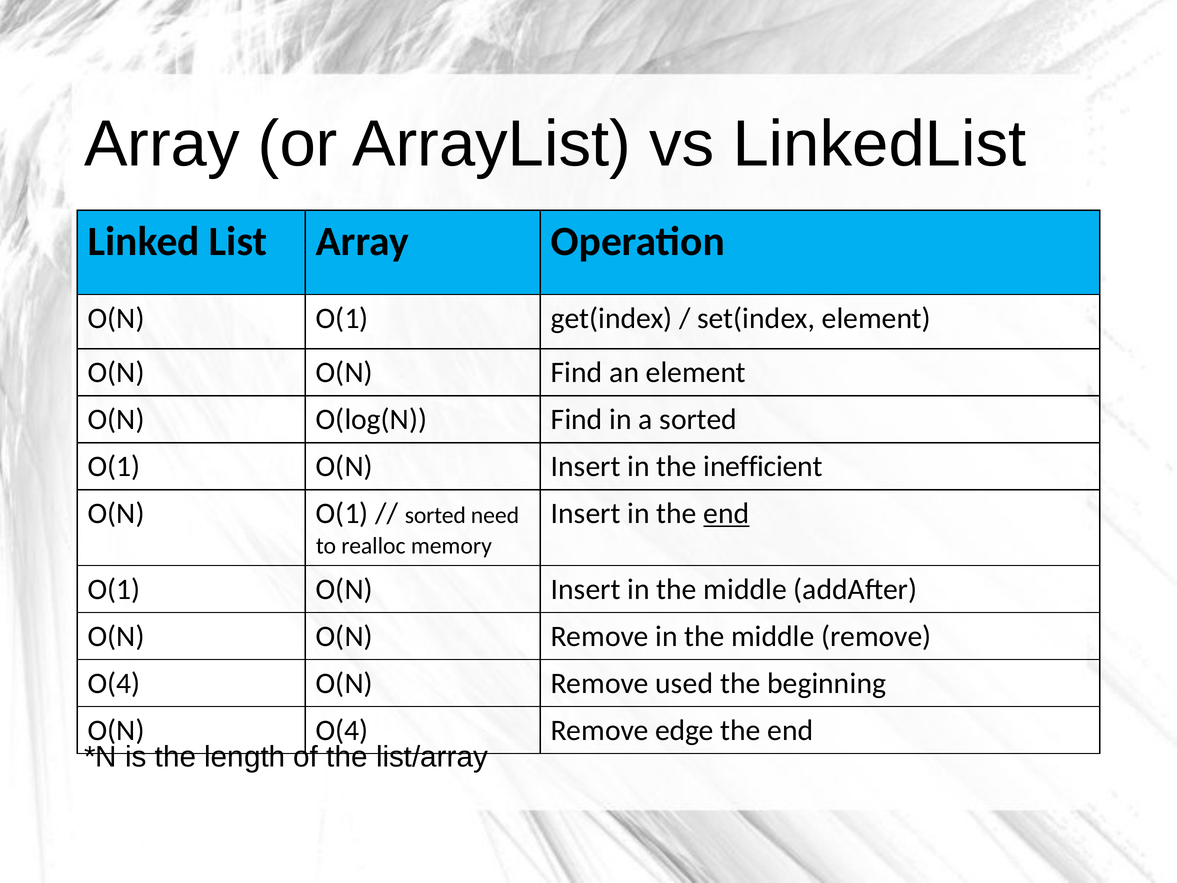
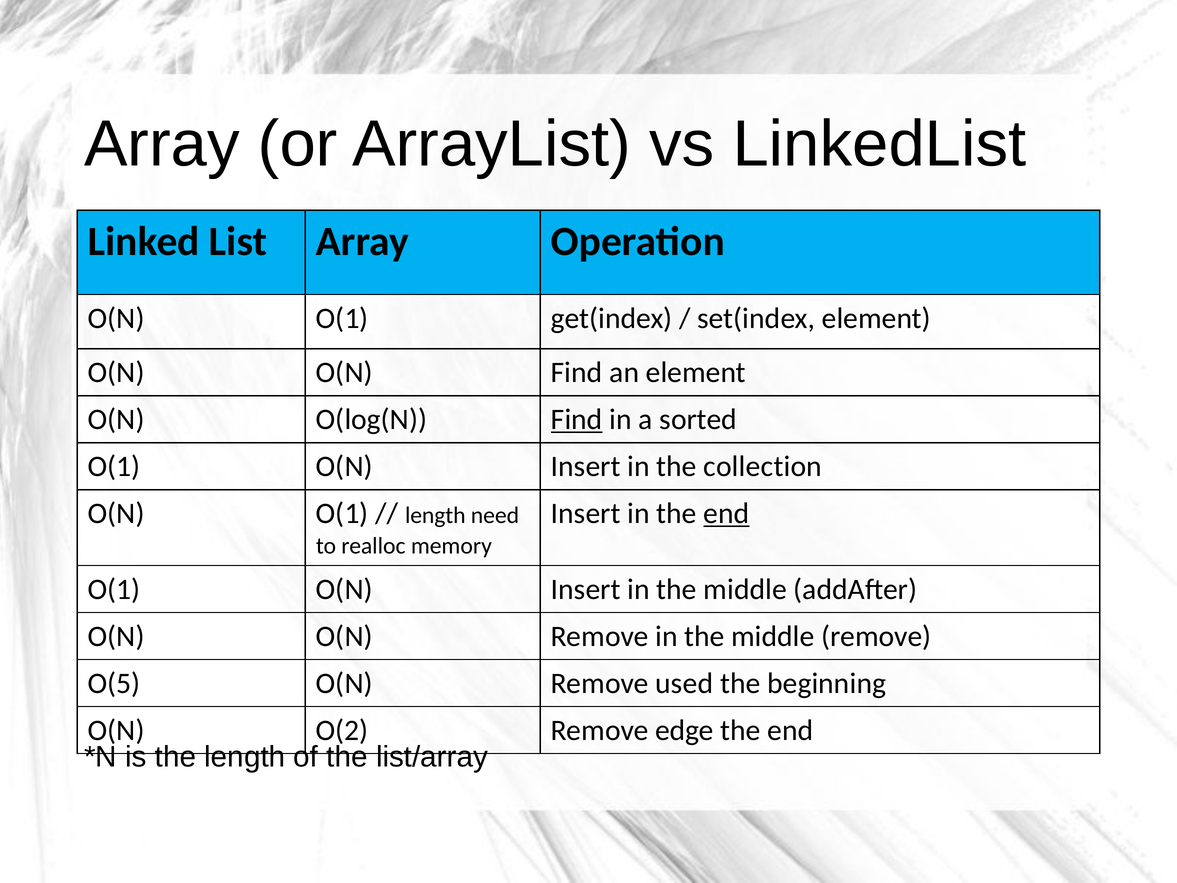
Find underline: none -> present (577, 419)
inefficient: inefficient -> collection (763, 466)
sorted: sorted -> length (435, 515)
O(4: O(4 -> O(5 (114, 683)
O(N O(4: O(4 -> O(2 (342, 730)
